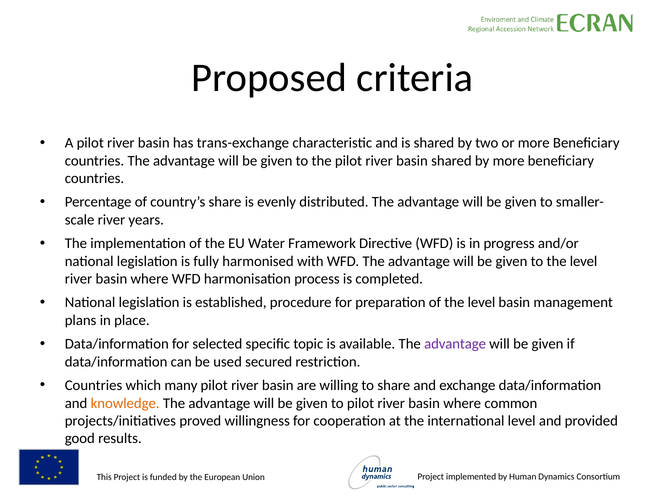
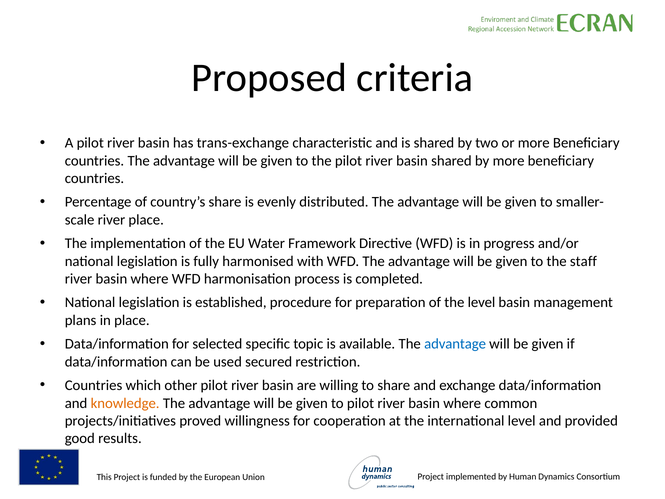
river years: years -> place (146, 220)
to the level: level -> staff (583, 261)
advantage colour: purple -> blue (455, 344)
many: many -> other (181, 385)
